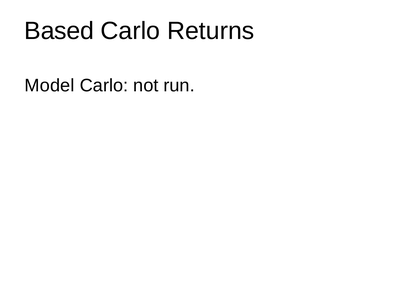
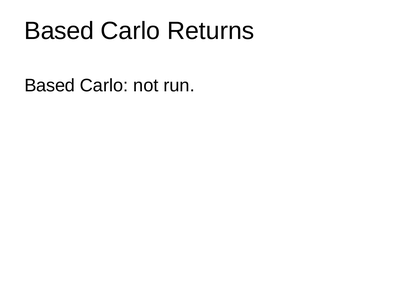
Model: Model -> Based (50, 86)
